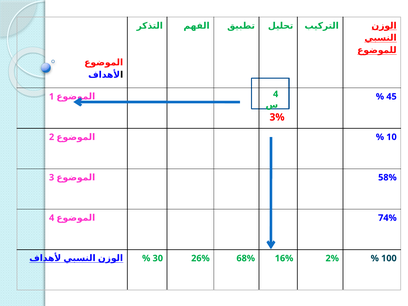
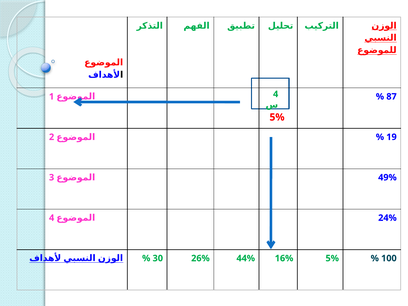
45: 45 -> 87 (392, 97)
3%: 3% -> 5% (277, 117)
10: 10 -> 19 (392, 137)
58%: 58% -> 49% (387, 177)
74%: 74% -> 24% (387, 218)
68%: 68% -> 44% (246, 258)
16% 2%: 2% -> 5% (332, 258)
